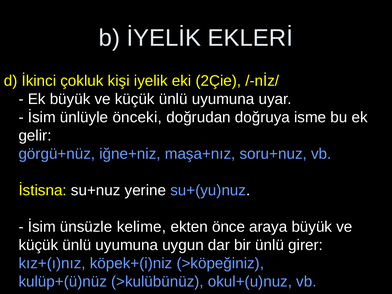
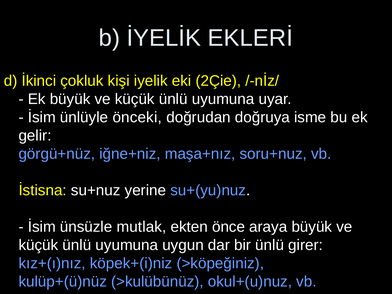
kelime: kelime -> mutlak (141, 227)
